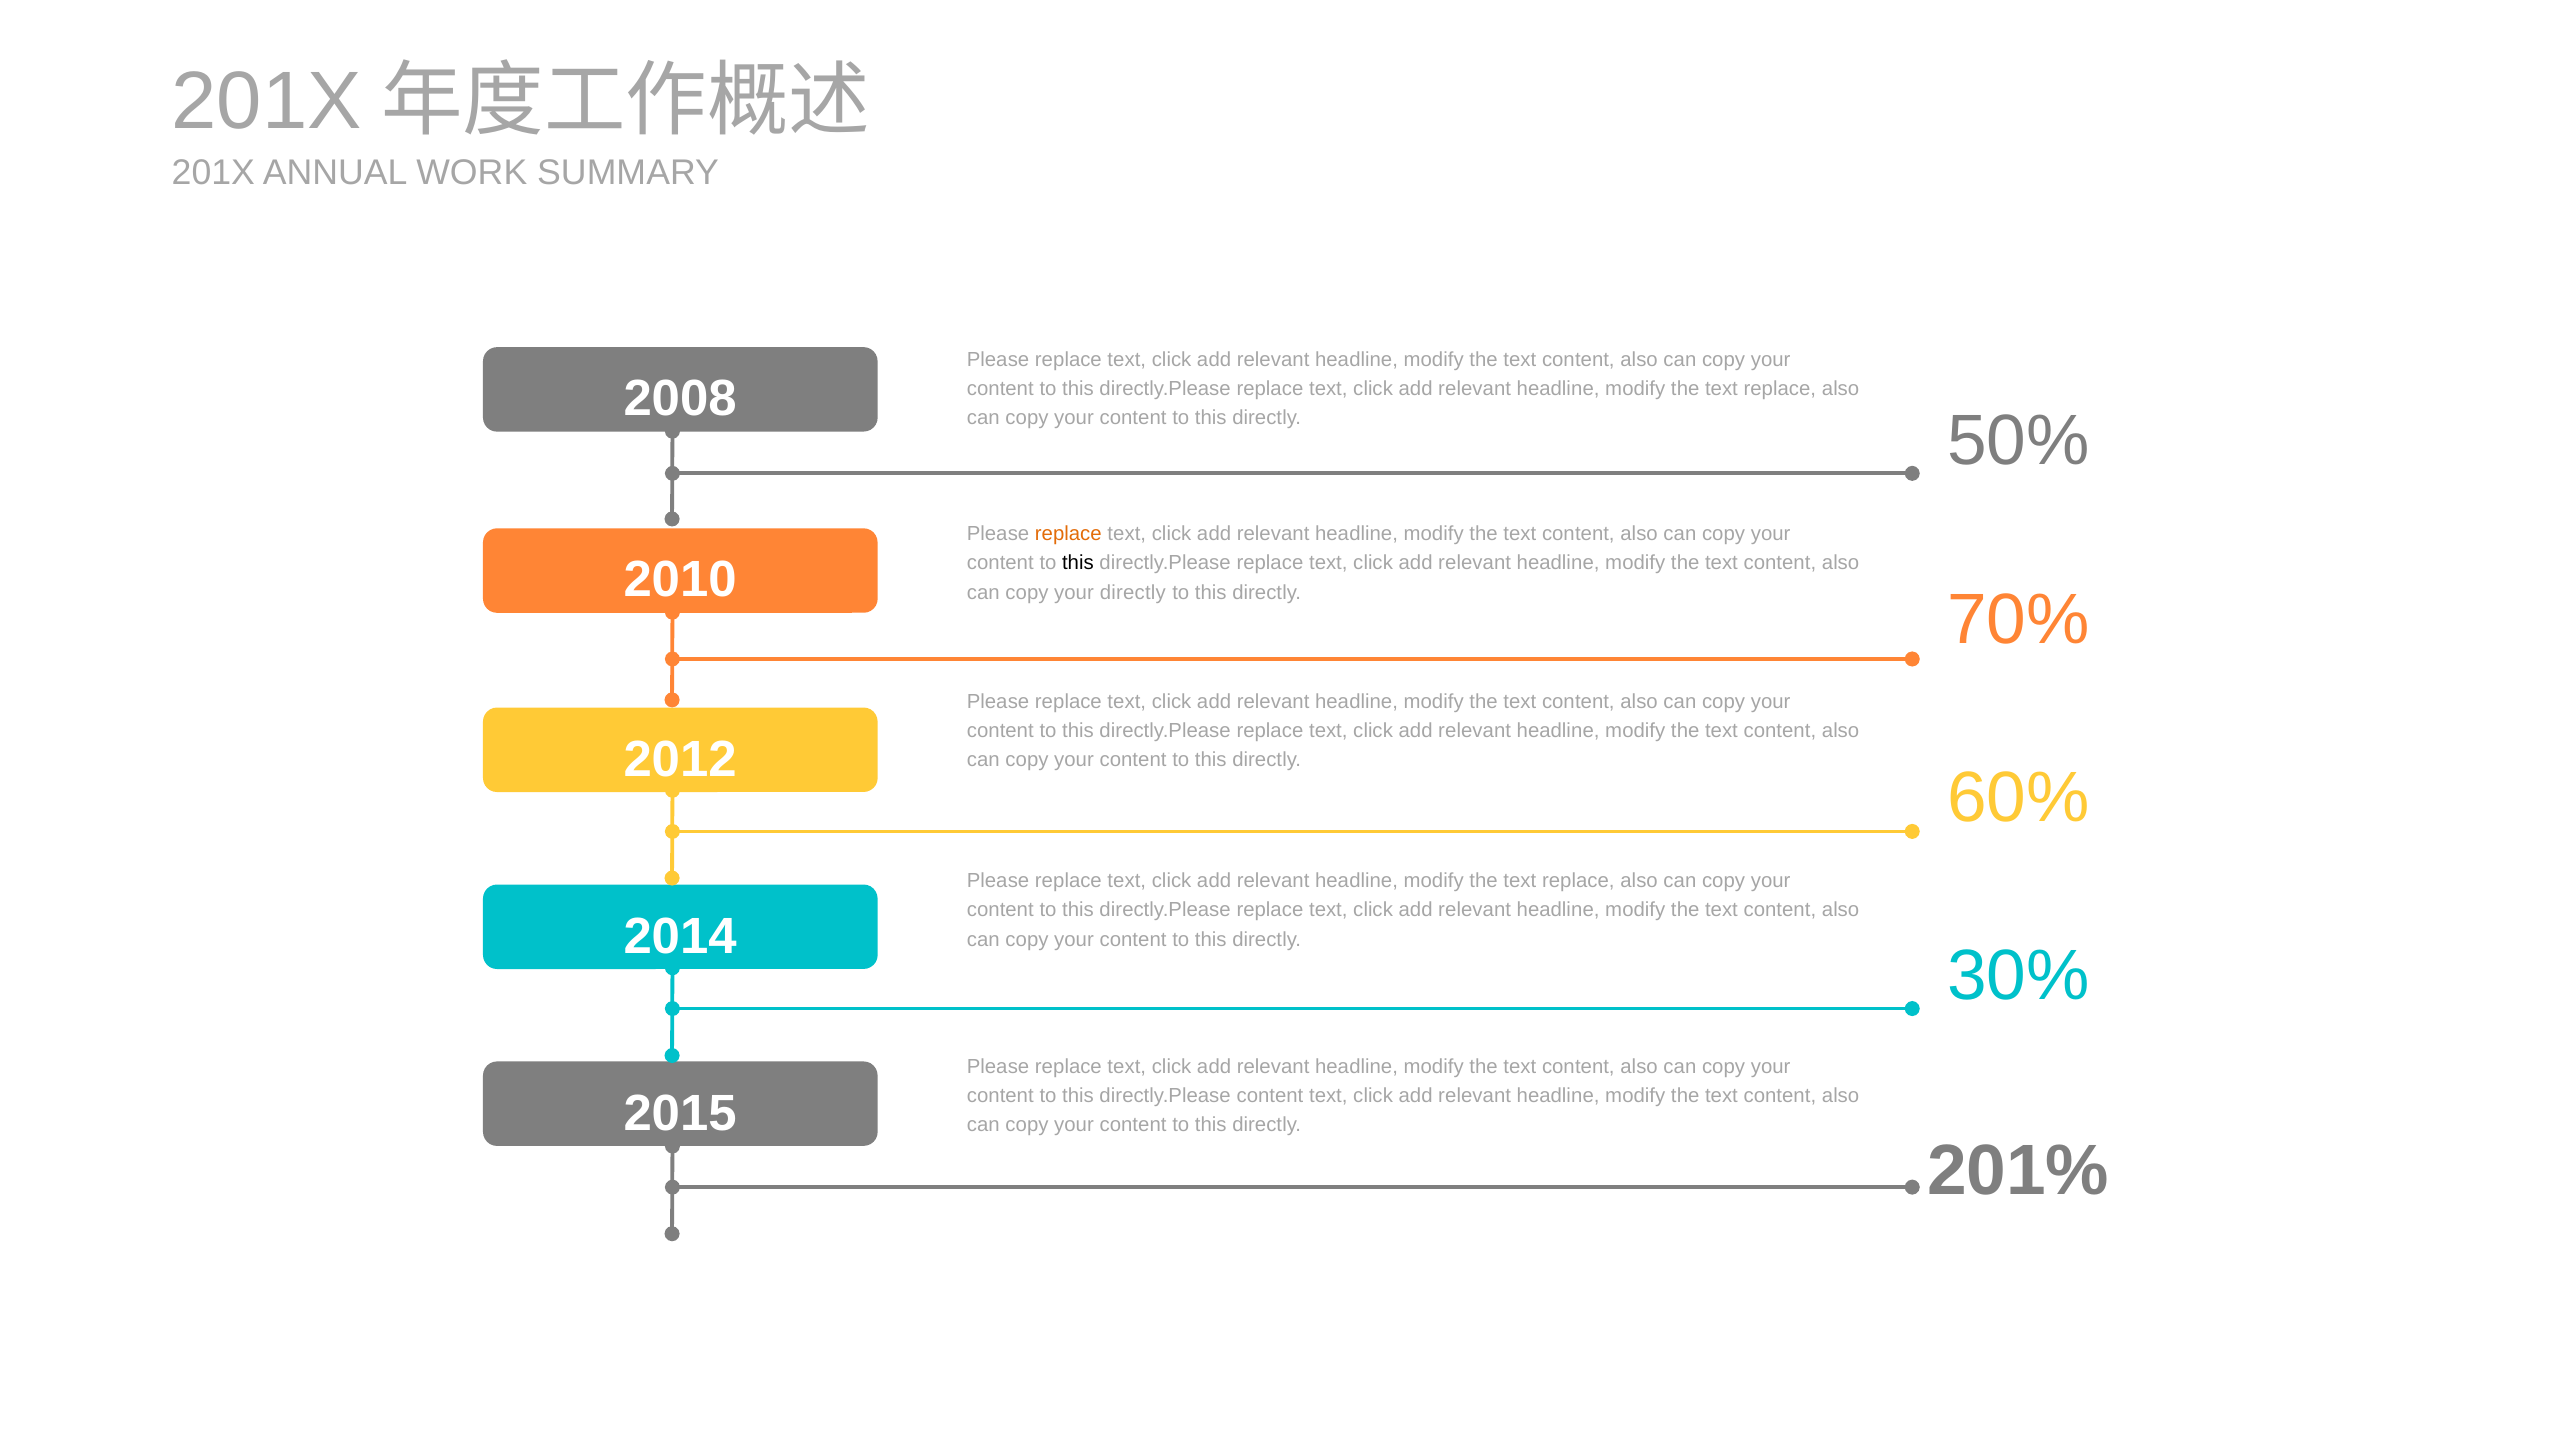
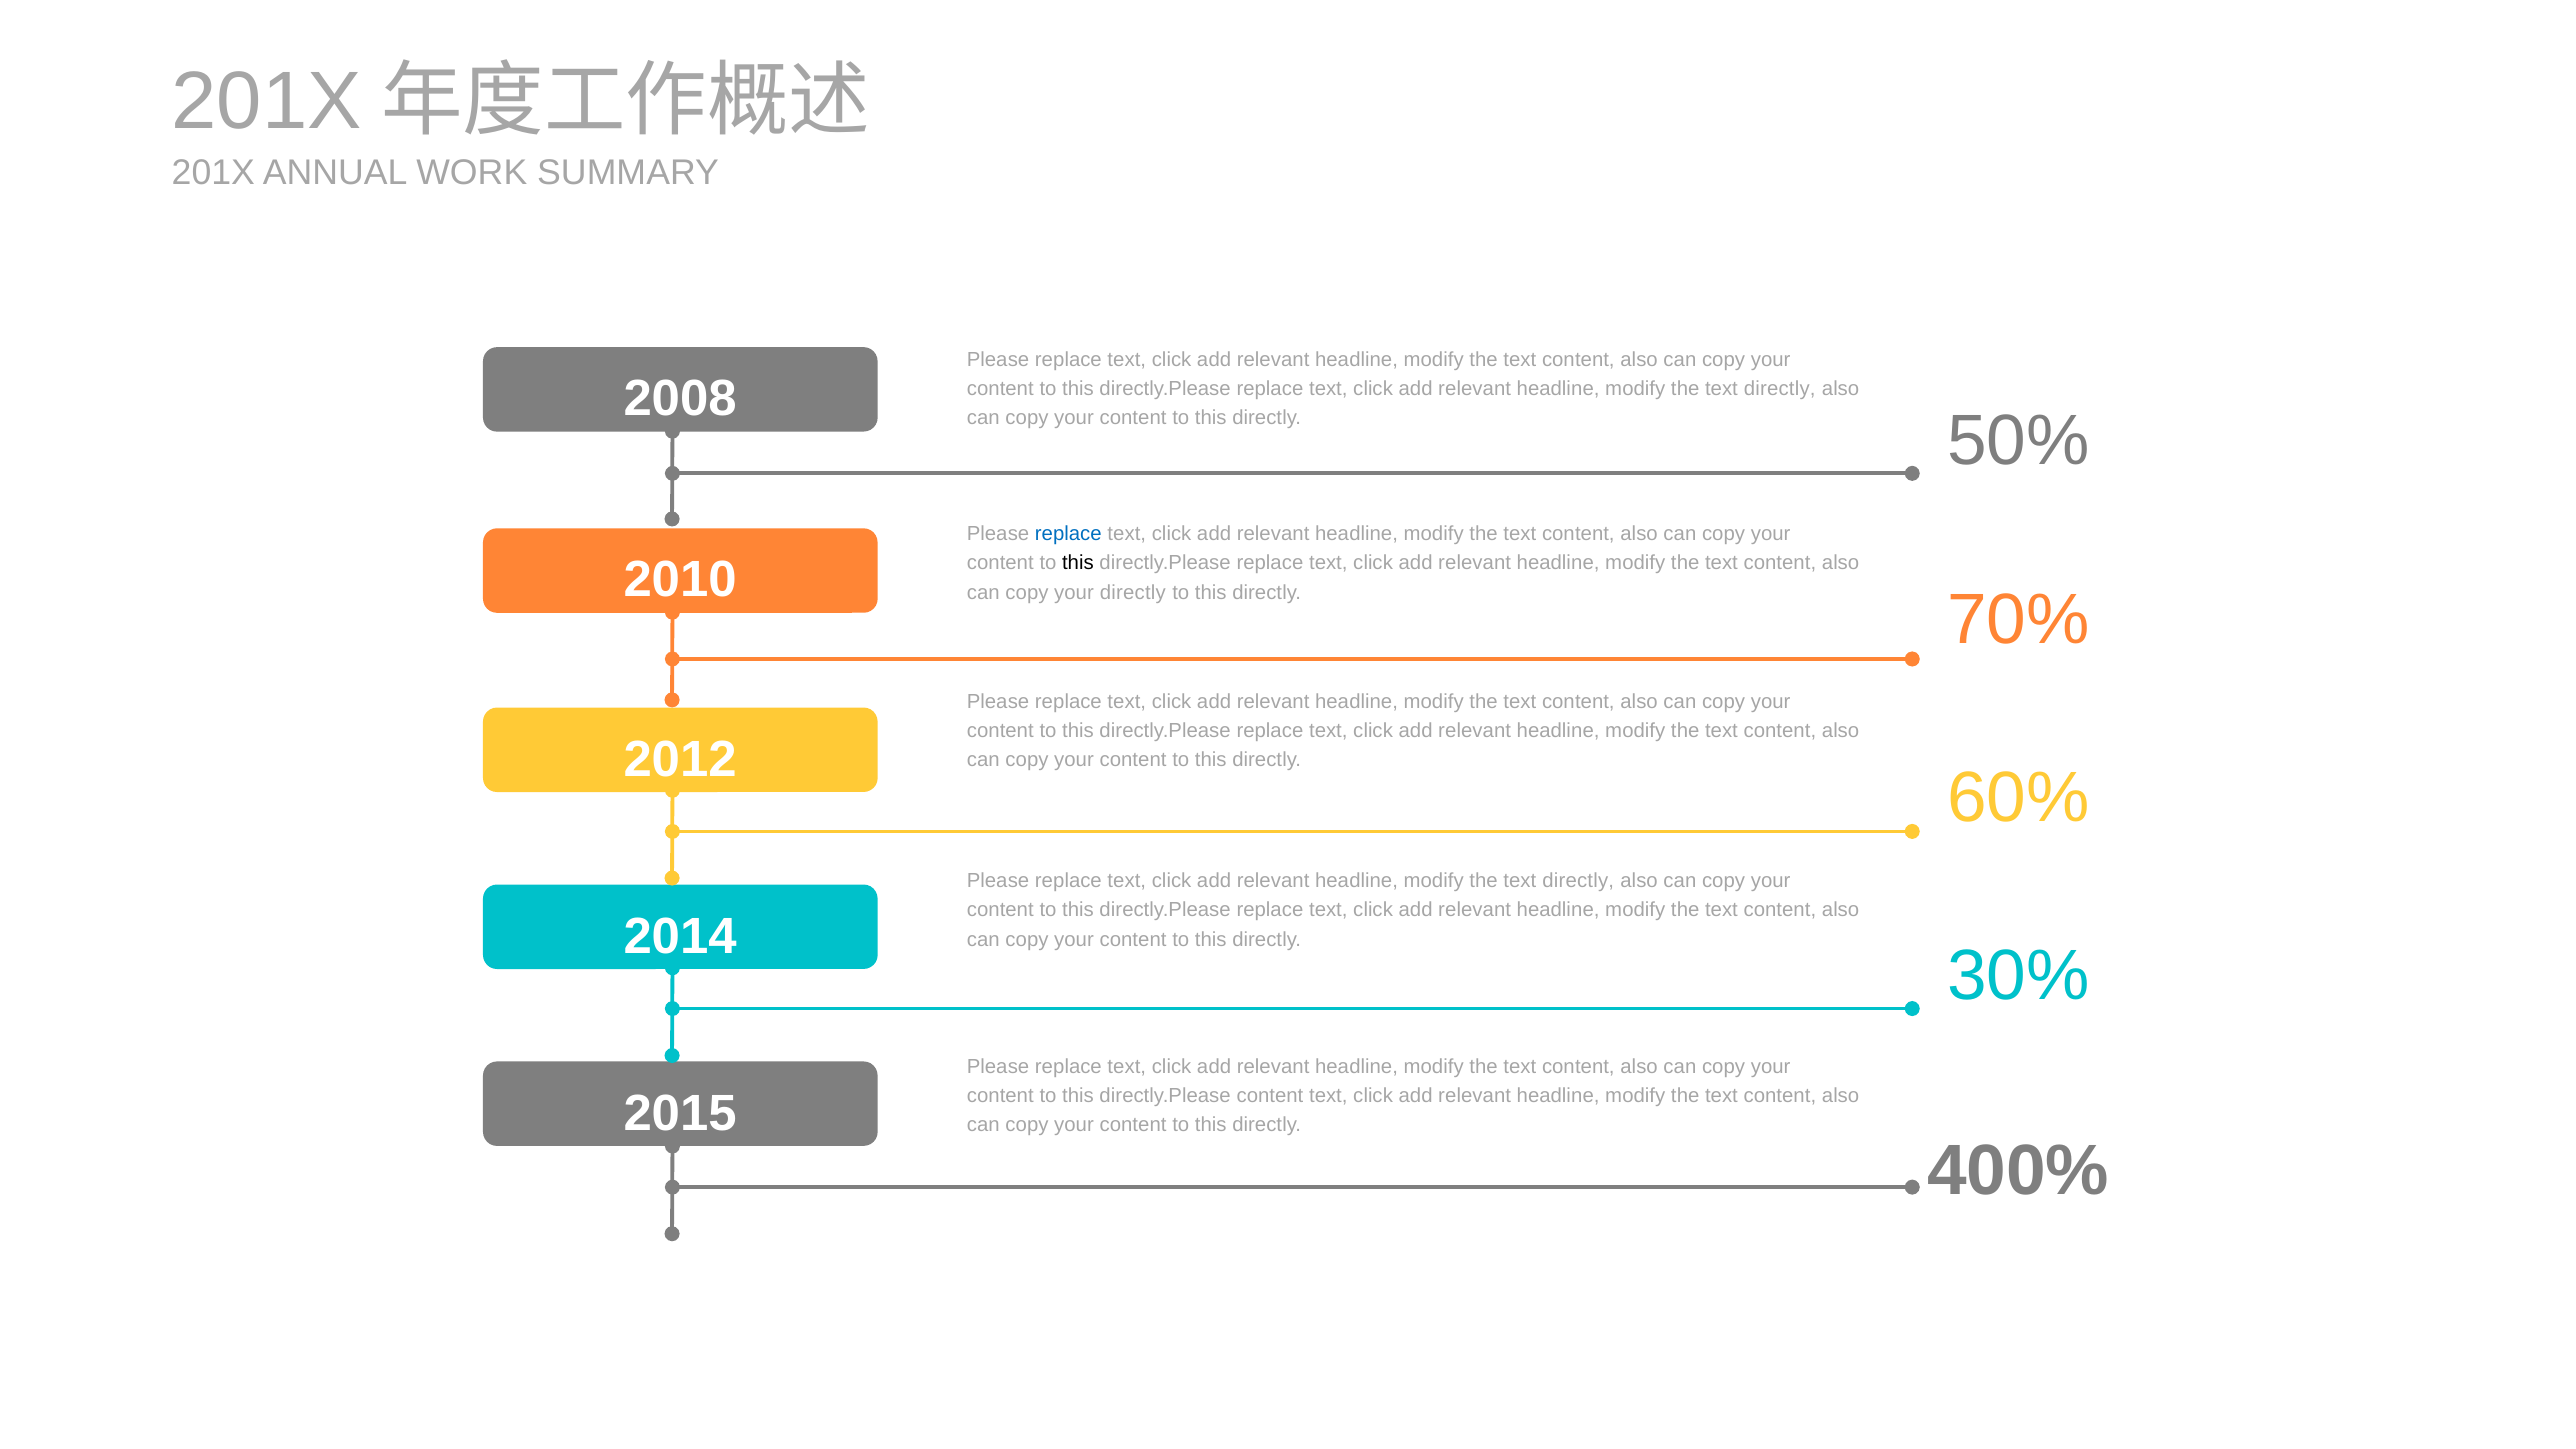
replace: replace -> directly (1780, 389)
replace colour: orange -> blue (1068, 534)
replace: replace -> directly (1578, 881)
201%: 201% -> 400% (2018, 1171)
